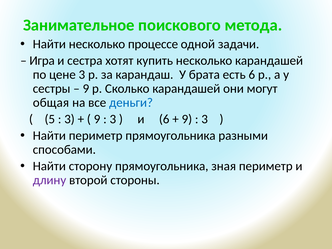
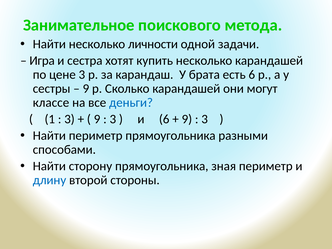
процессе: процессе -> личности (153, 44)
общая: общая -> классе (51, 103)
5: 5 -> 1 (50, 119)
длину colour: purple -> blue (49, 180)
